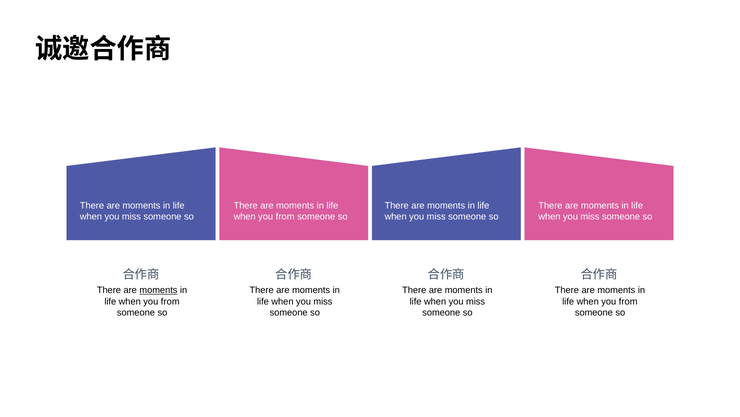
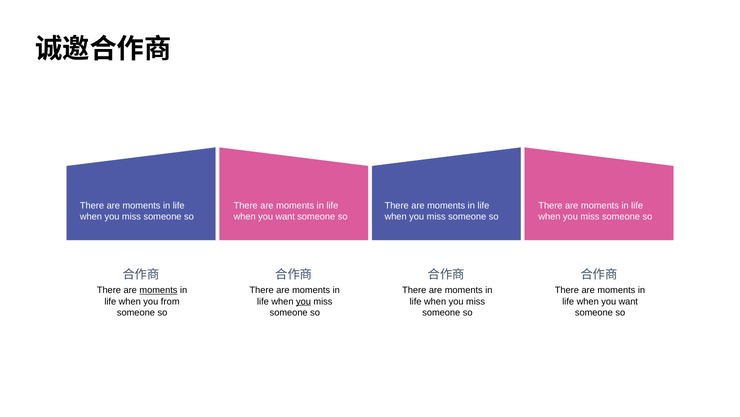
from: from -> want (285, 216)
you underline: none -> present (303, 301)
from: from -> want (628, 301)
